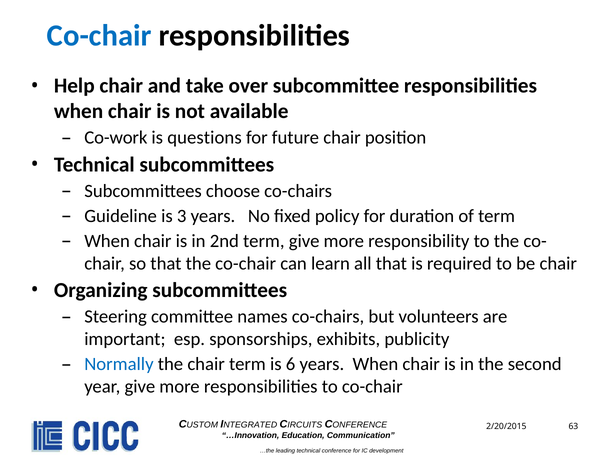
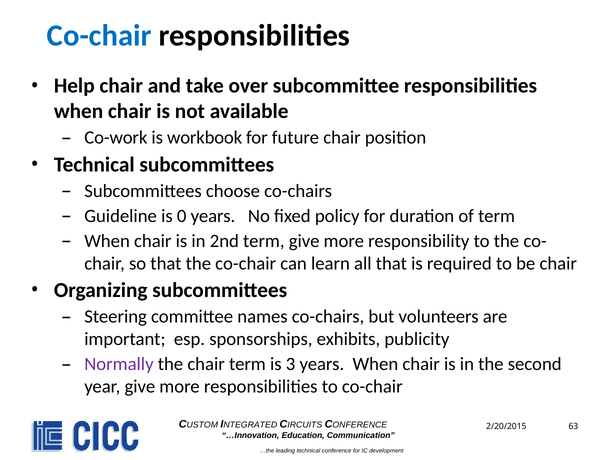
questions: questions -> workbook (205, 138)
3: 3 -> 0 (182, 216)
Normally colour: blue -> purple (119, 364)
6: 6 -> 3 (291, 364)
